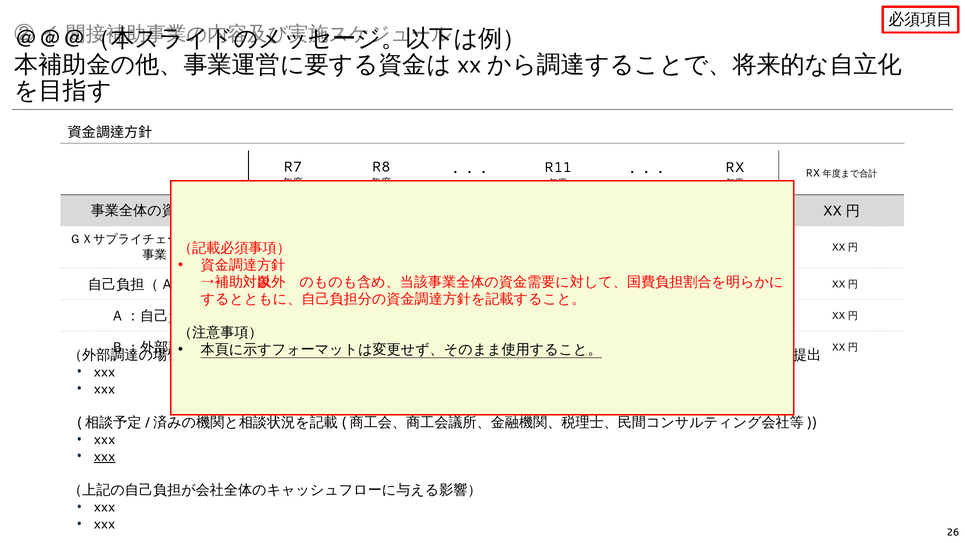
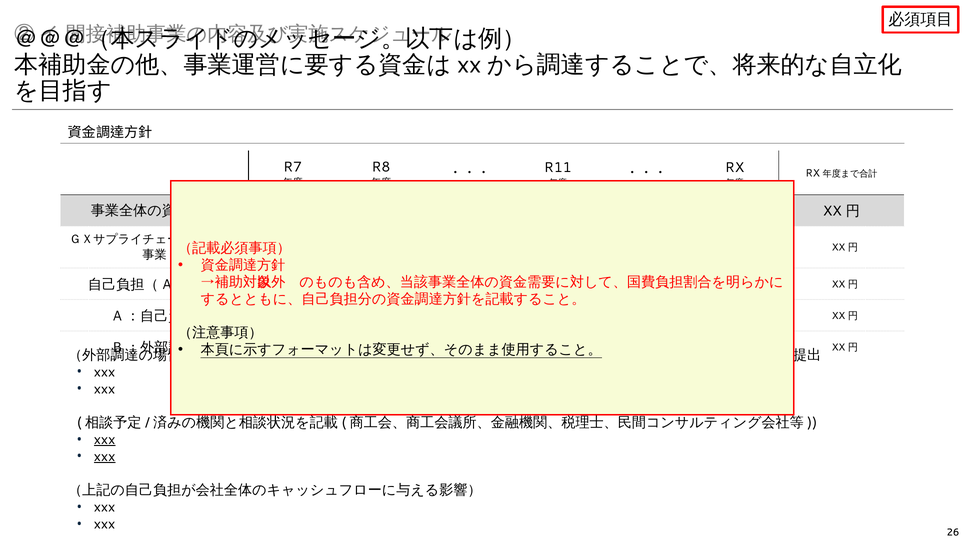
xxx underline: none -> present (105, 439)
